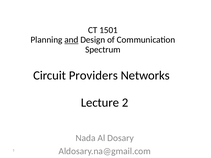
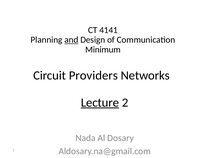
1501: 1501 -> 4141 (109, 30)
Spectrum: Spectrum -> Minimum (103, 50)
Lecture underline: none -> present (100, 103)
